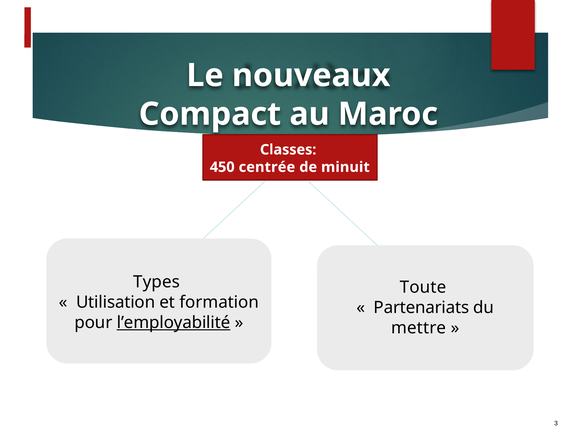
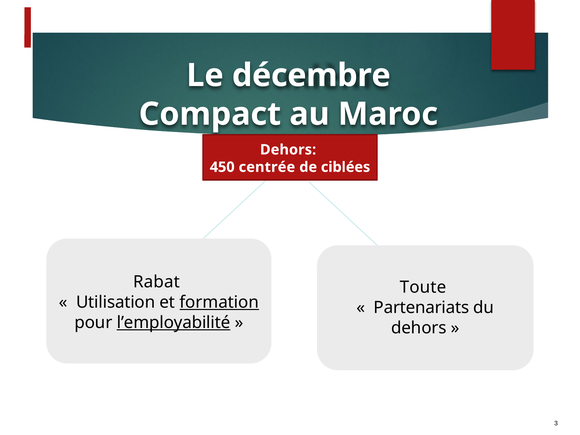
nouveaux: nouveaux -> décembre (311, 75)
Classes: Classes -> Dehors (288, 150)
minuit: minuit -> ciblées (346, 167)
Types: Types -> Rabat (157, 282)
formation underline: none -> present (219, 302)
mettre: mettre -> dehors (419, 328)
